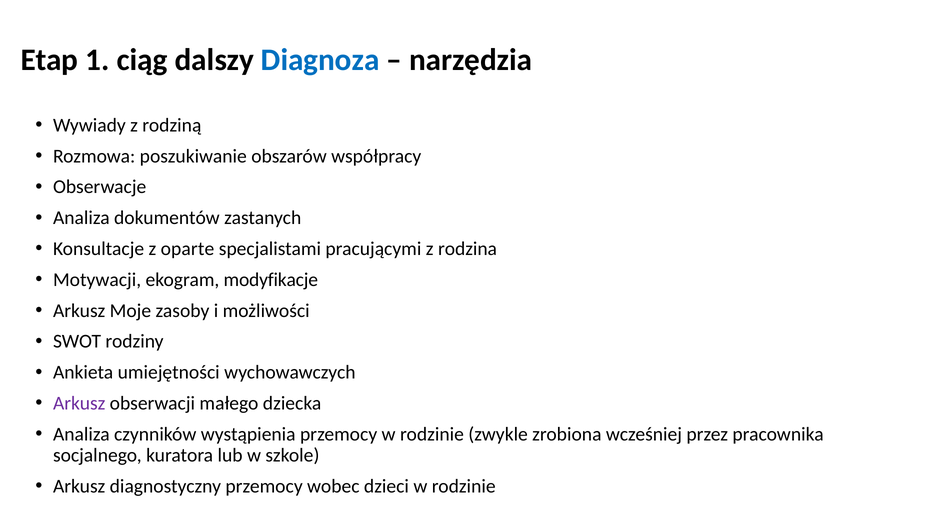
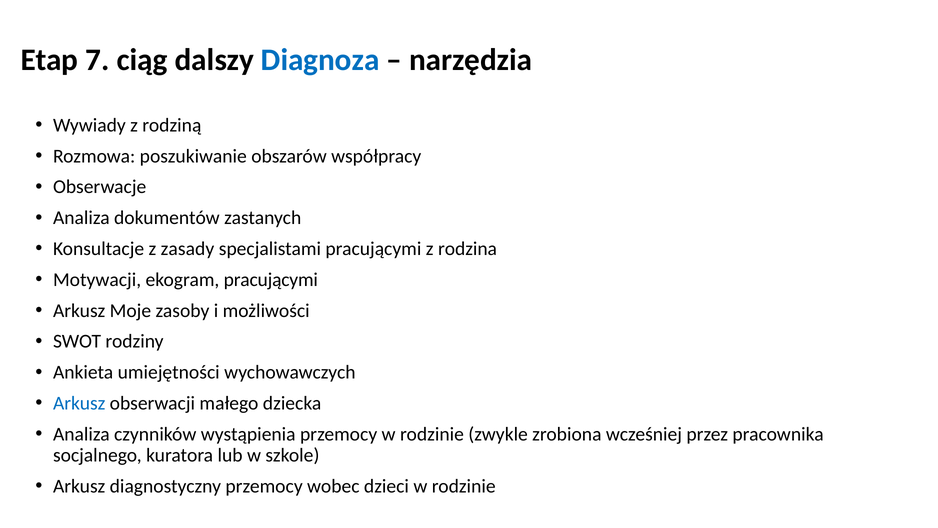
1: 1 -> 7 (97, 60)
oparte: oparte -> zasady (187, 249)
ekogram modyfikacje: modyfikacje -> pracującymi (271, 279)
Arkusz colour: purple -> blue (79, 403)
